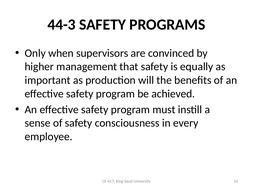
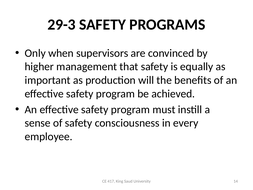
44-3: 44-3 -> 29-3 (62, 24)
